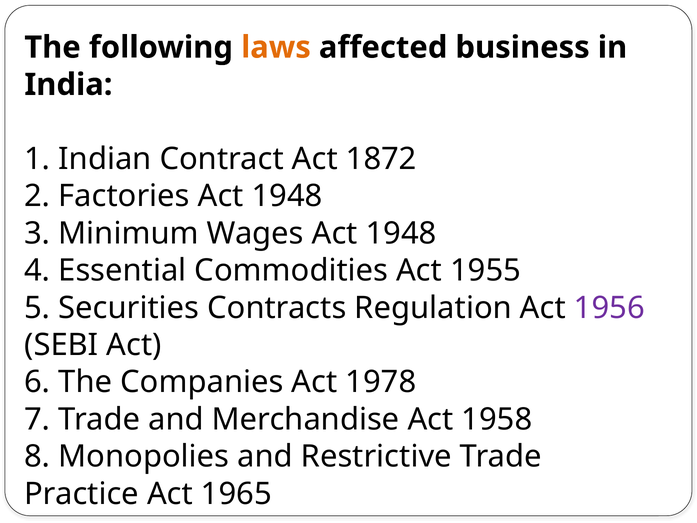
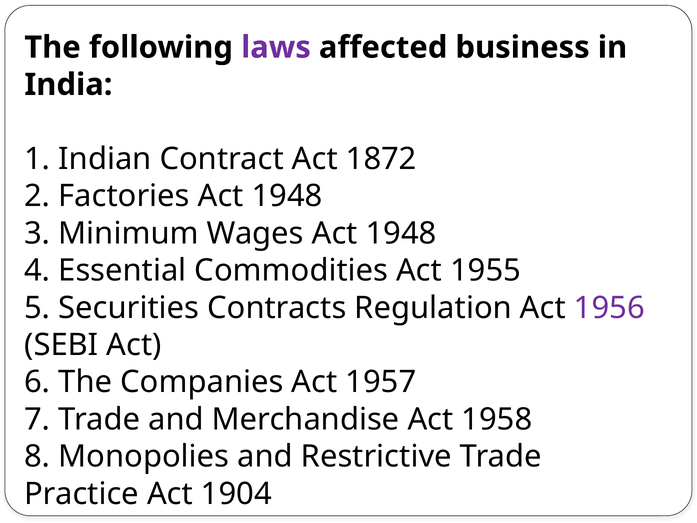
laws colour: orange -> purple (276, 47)
1978: 1978 -> 1957 (381, 382)
1965: 1965 -> 1904 (236, 494)
